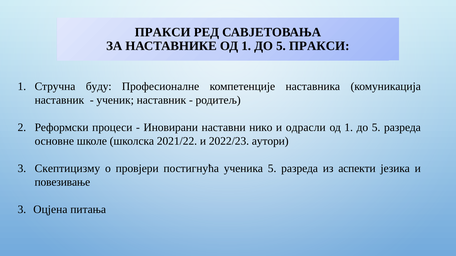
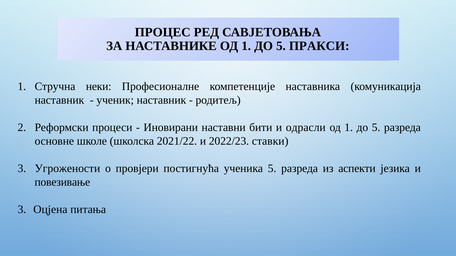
ПРАКСИ: ПРАКСИ -> ПРОЦЕС (163, 32)
буду: буду -> неки (99, 87)
нико: нико -> бити (261, 128)
аутори: аутори -> ставки (270, 141)
Скептицизму: Скептицизму -> Угрожености (67, 169)
